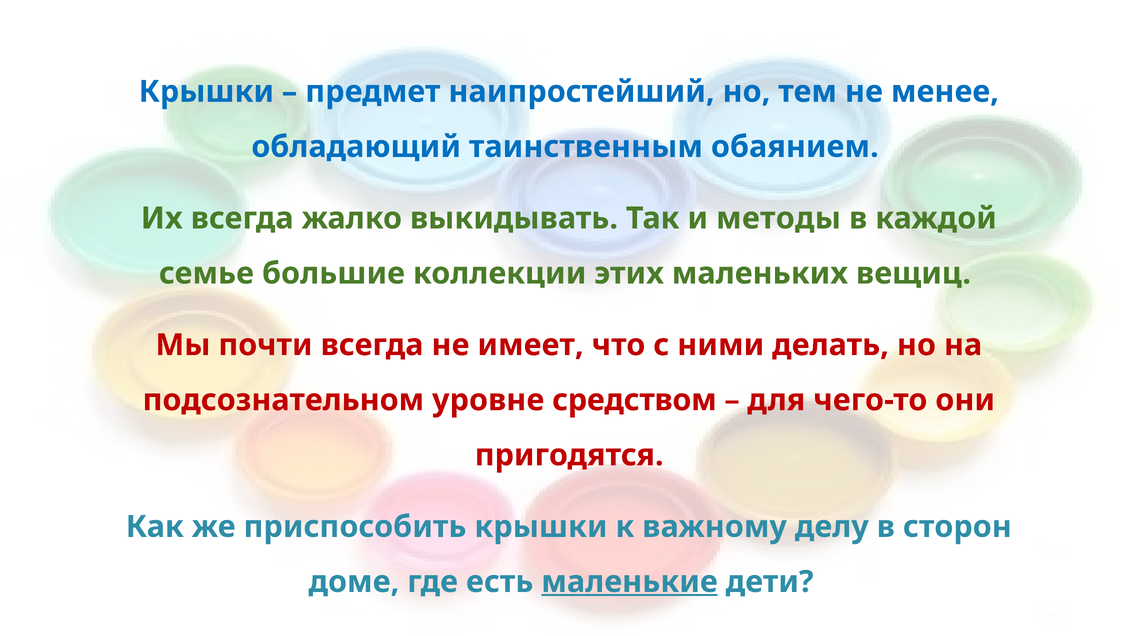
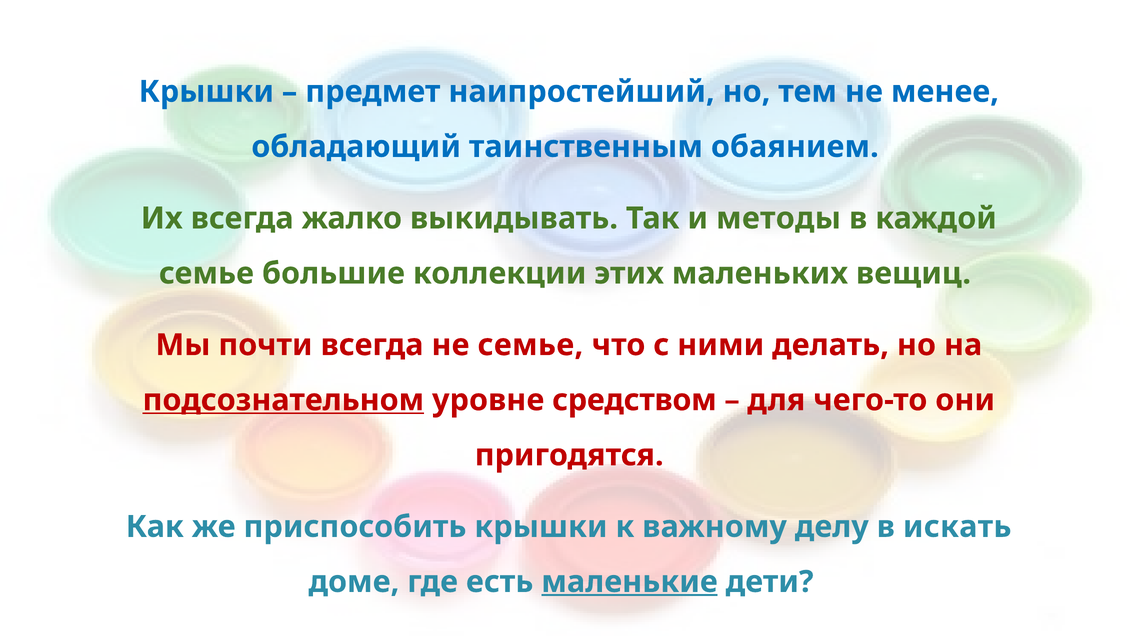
не имеет: имеет -> семье (530, 345)
подсознательном underline: none -> present (283, 400)
сторон: сторон -> искать (957, 526)
